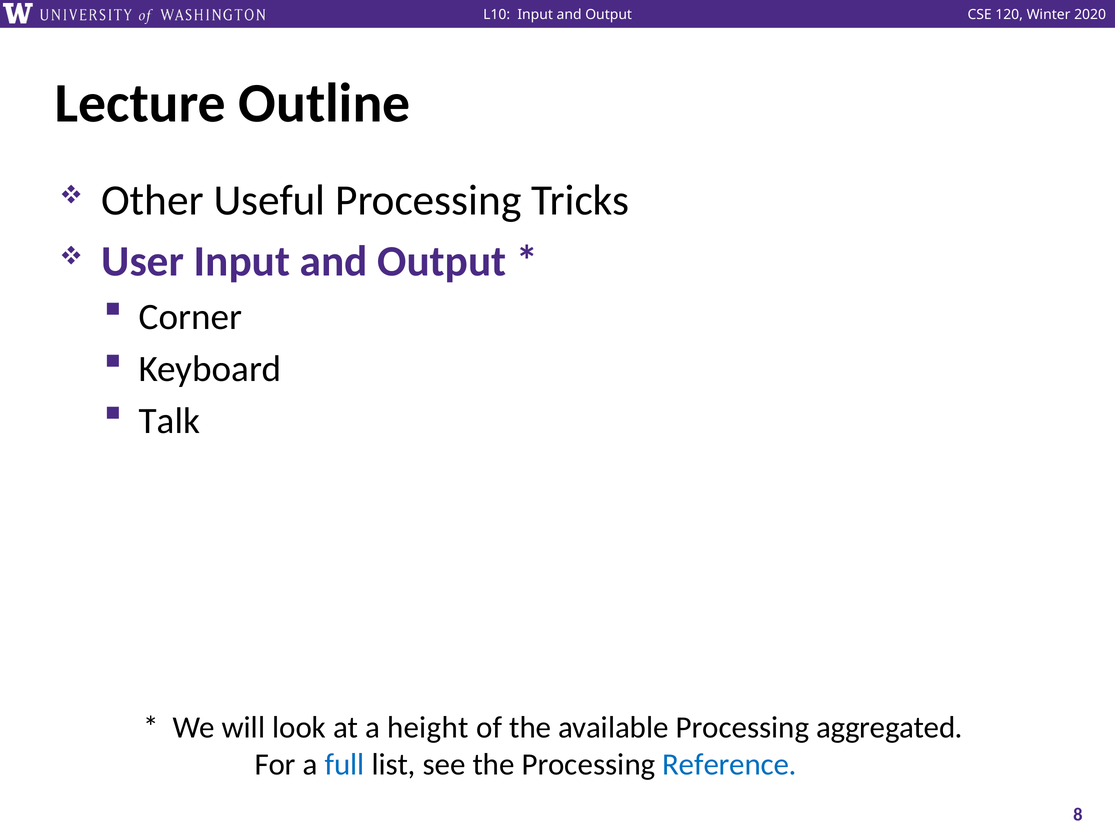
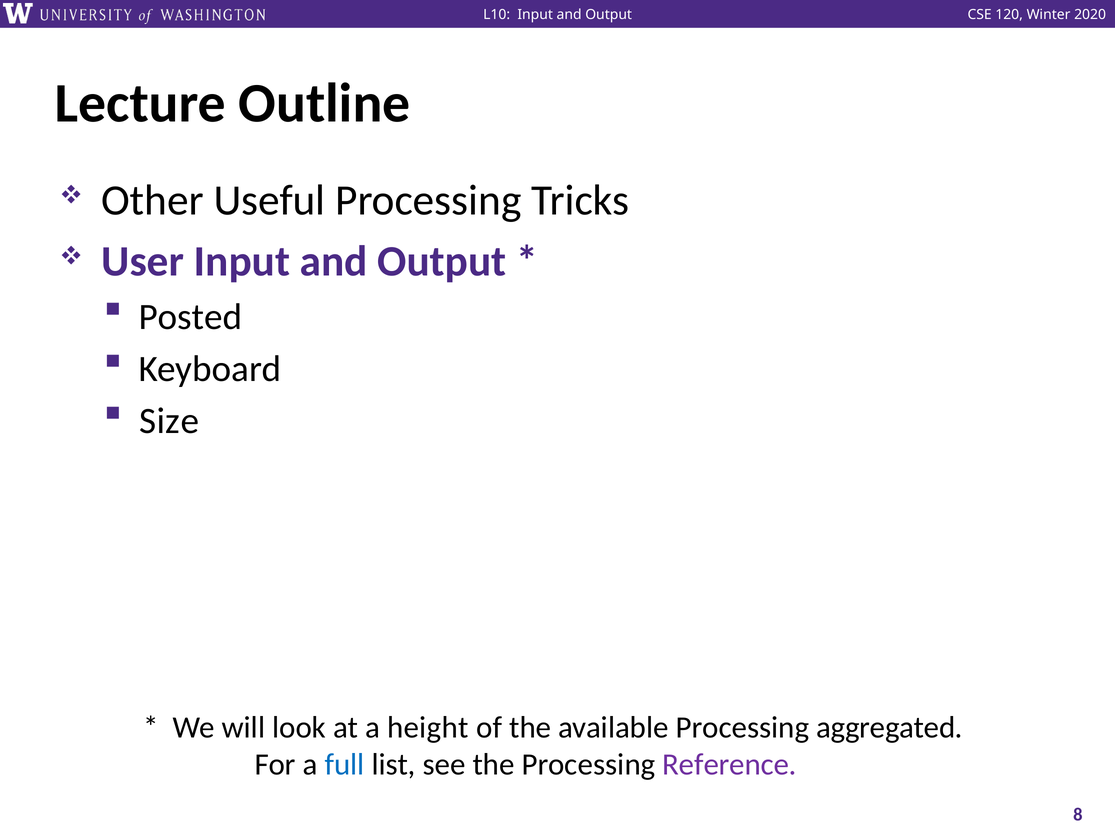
Corner: Corner -> Posted (191, 317)
Talk: Talk -> Size (169, 421)
Reference colour: blue -> purple (730, 765)
